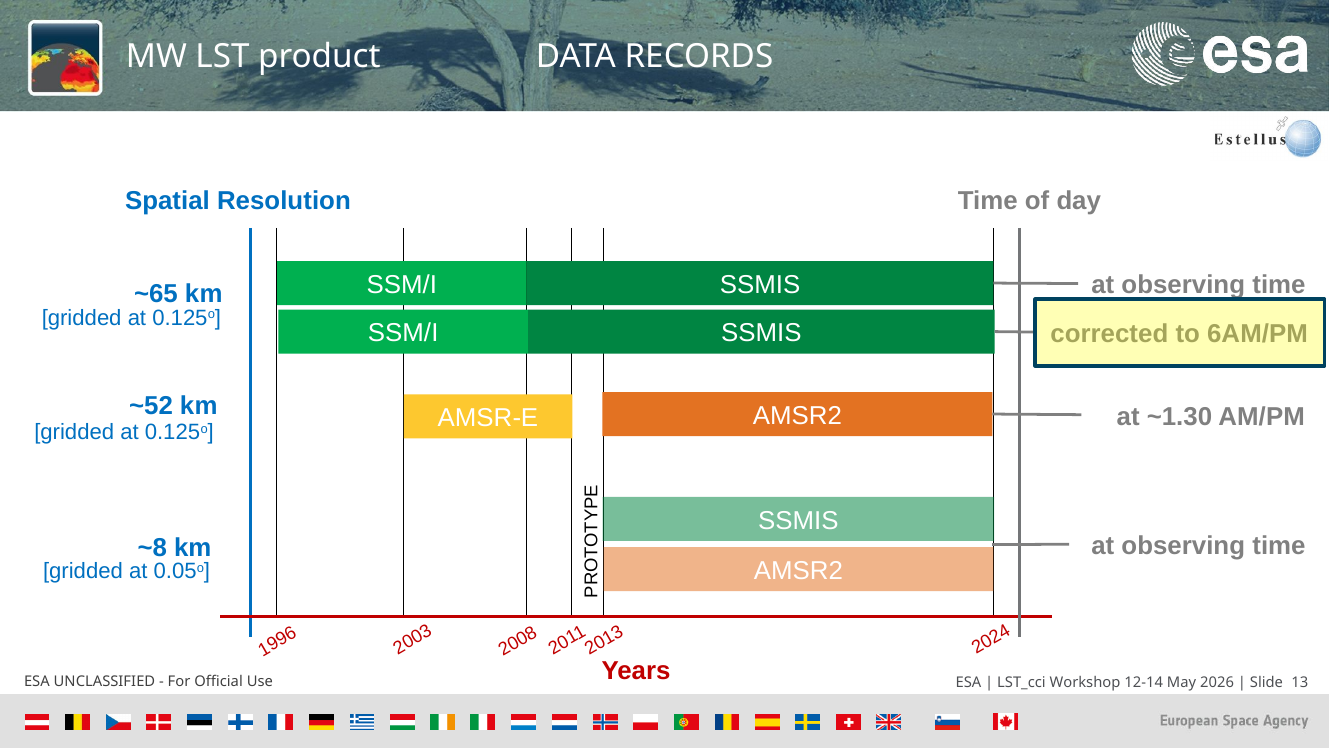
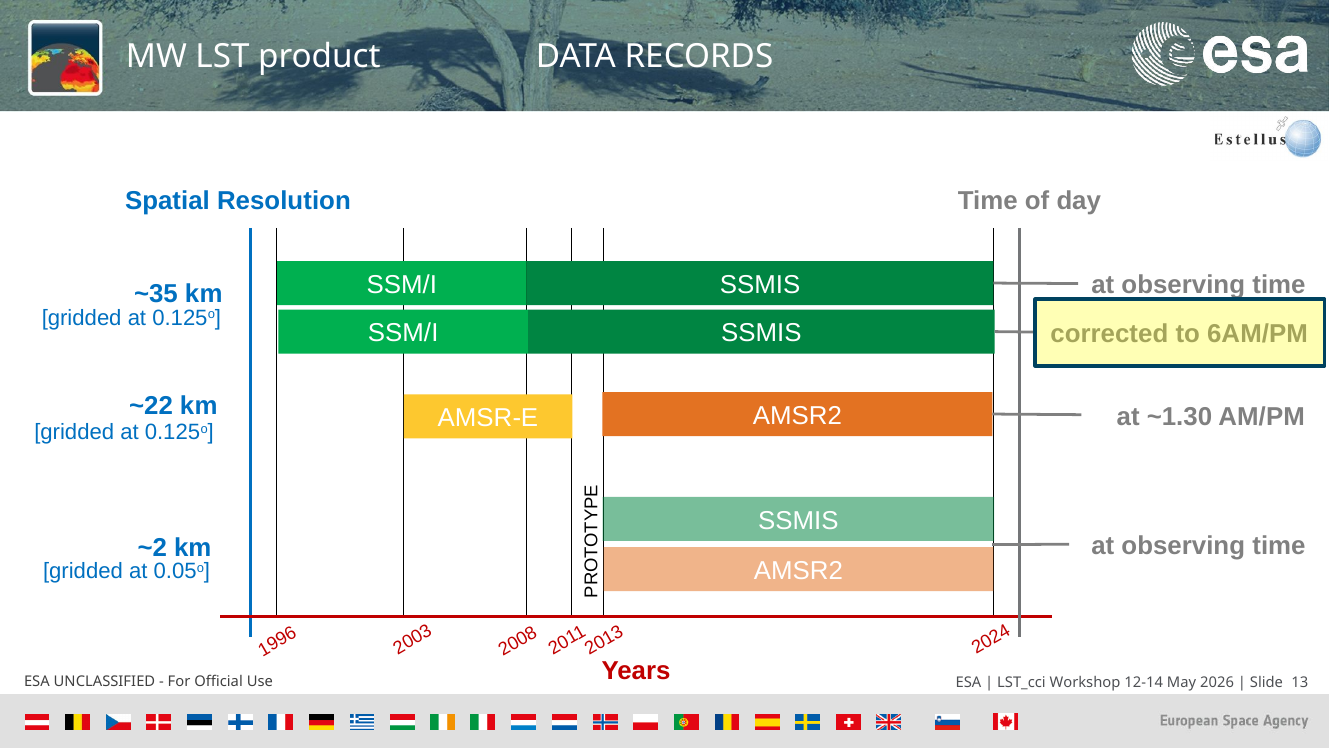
~65: ~65 -> ~35 (156, 294)
~52: ~52 -> ~22 (151, 406)
~8: ~8 -> ~2 (152, 547)
